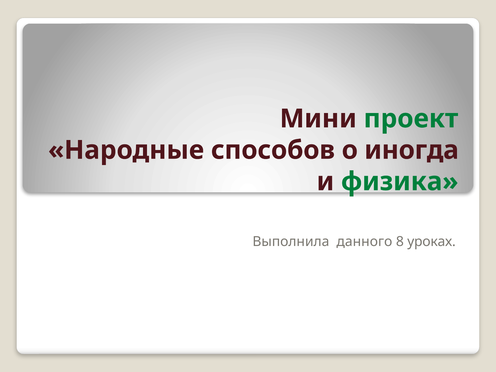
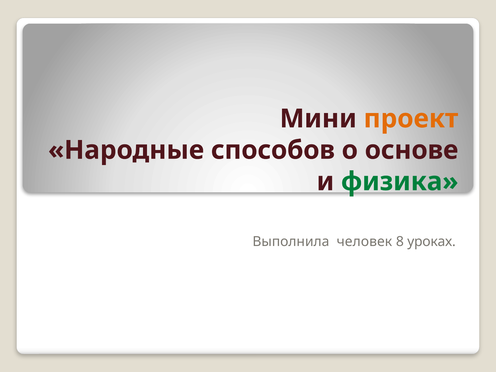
проект colour: green -> orange (411, 119)
иногда: иногда -> основе (412, 150)
данного: данного -> человек (364, 242)
